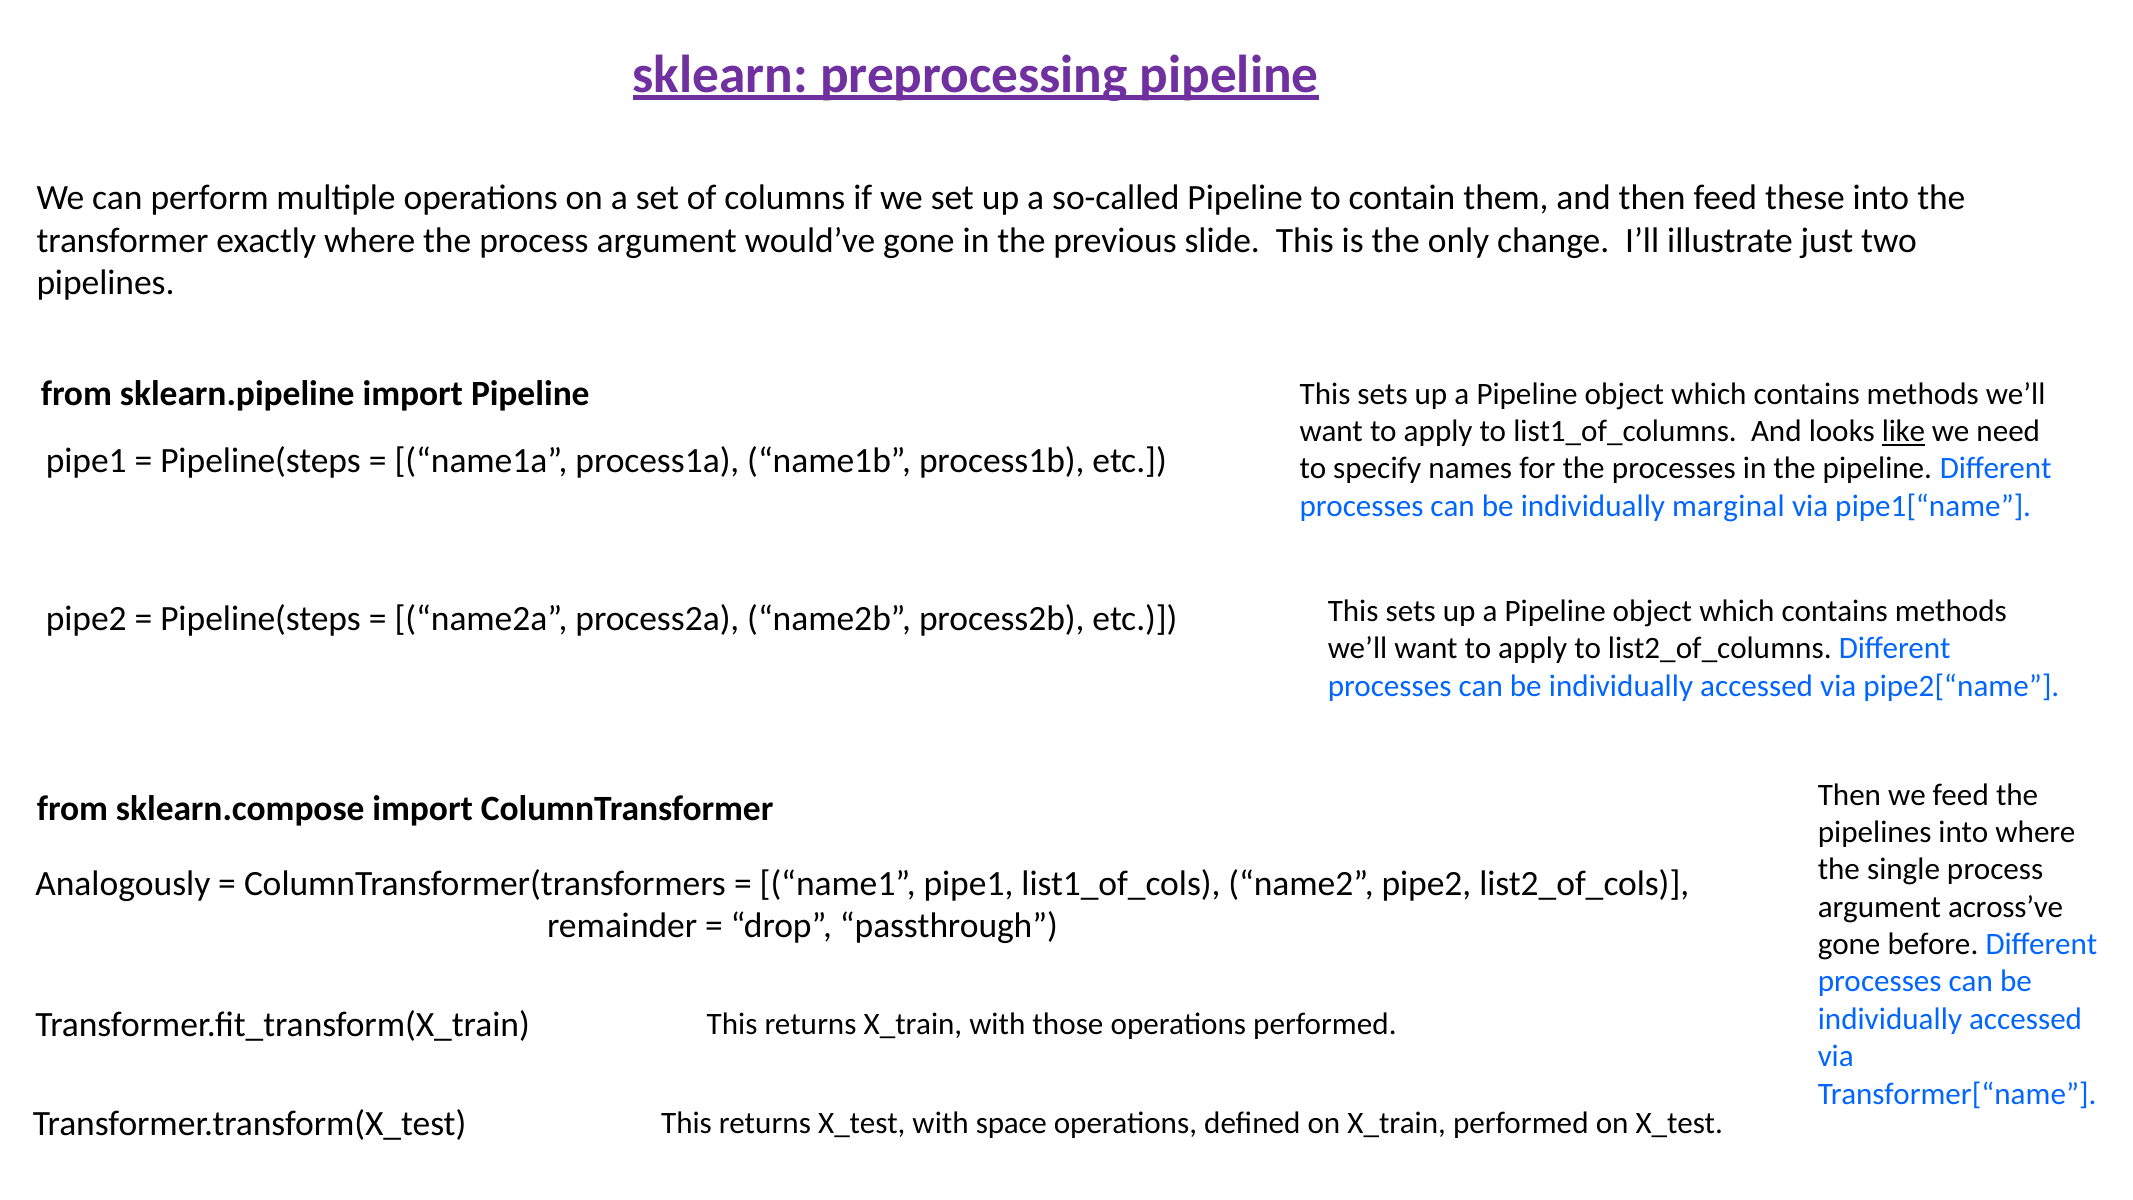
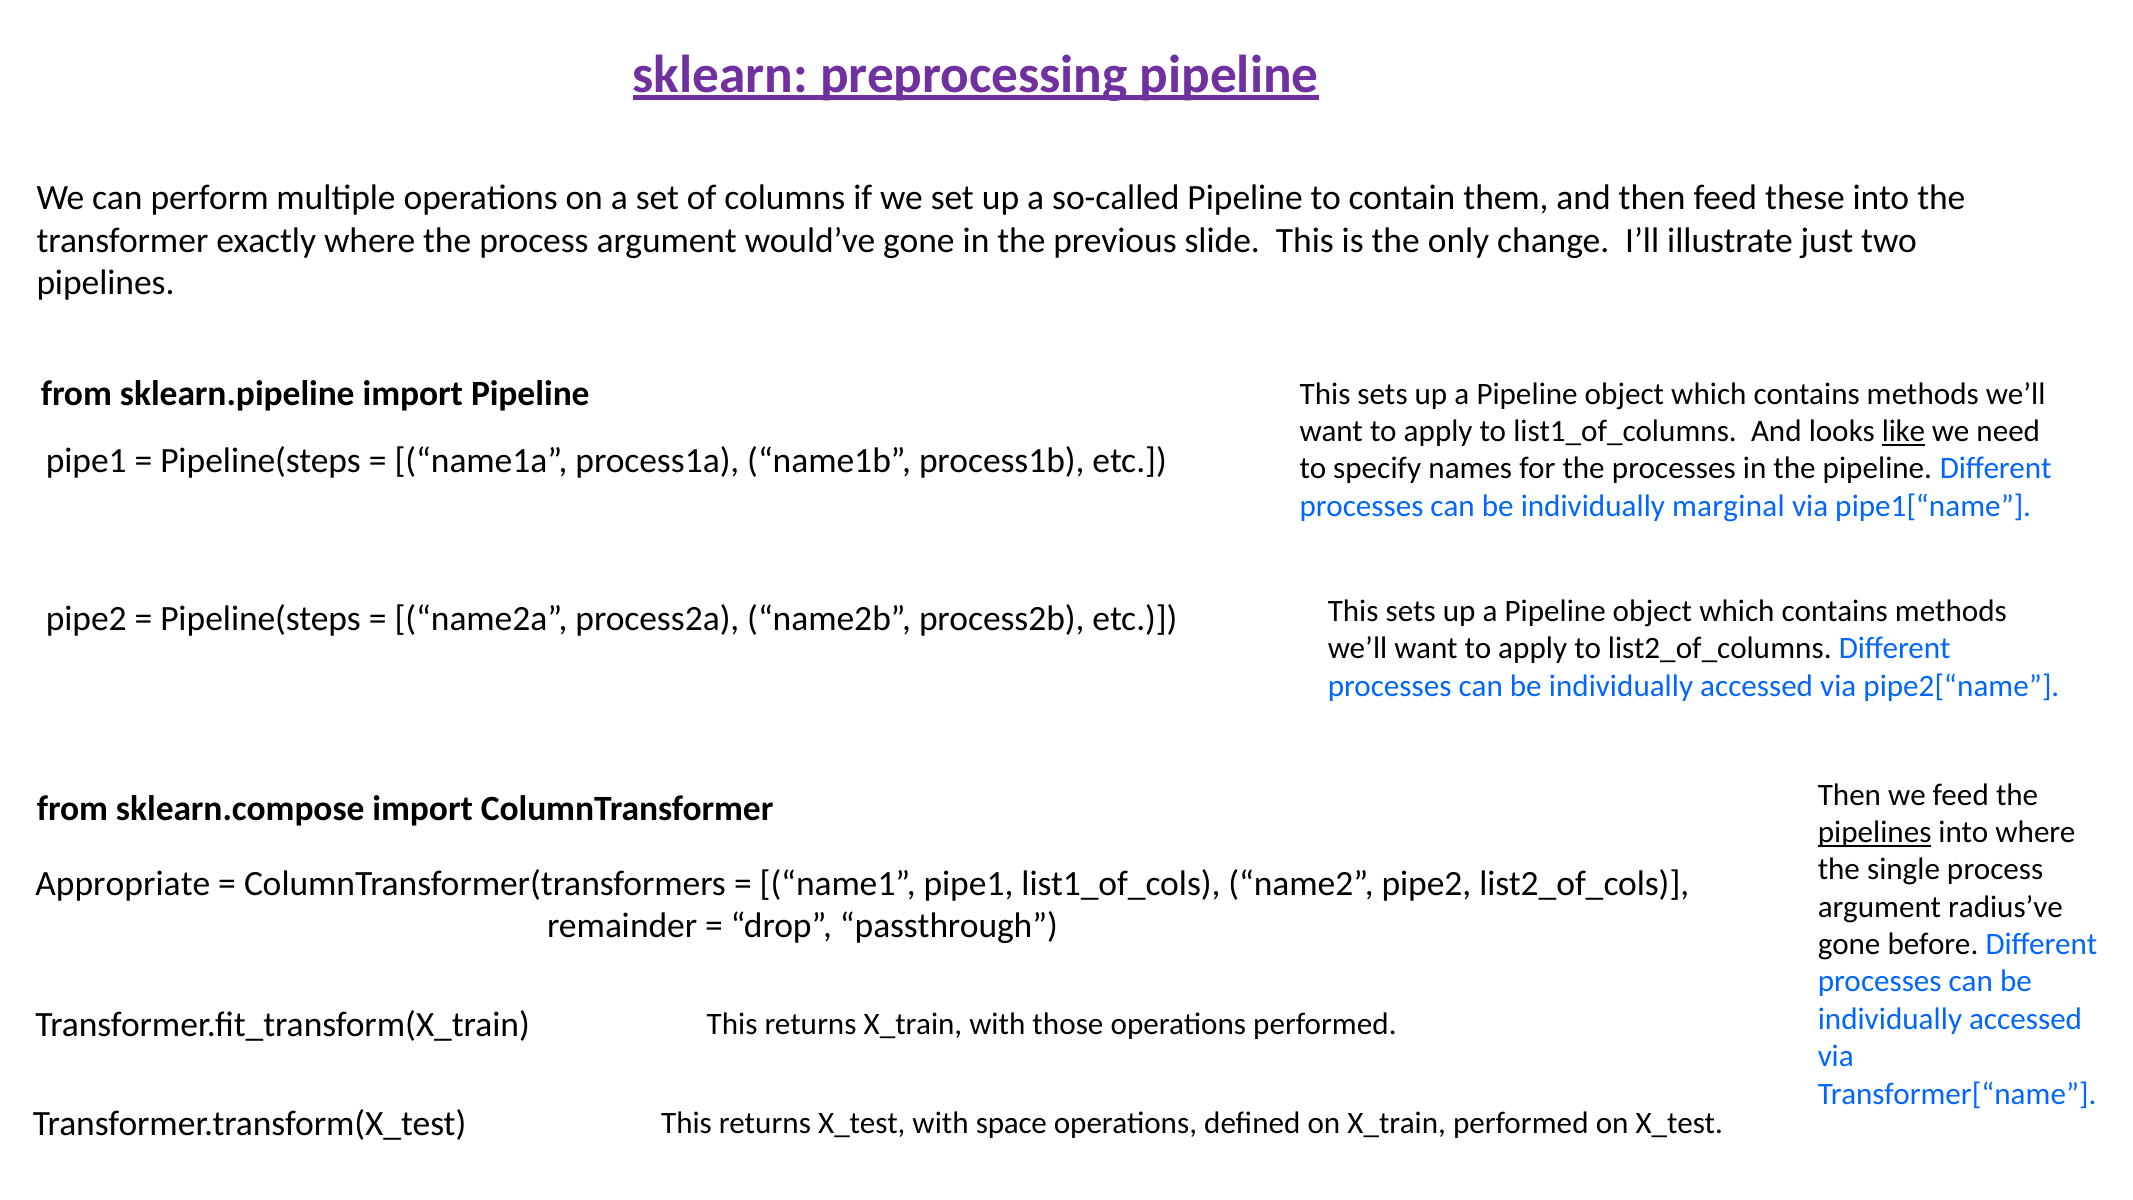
pipelines underline: none -> present (1875, 832)
Analogously: Analogously -> Appropriate (123, 883)
across’ve: across’ve -> radius’ve (2006, 907)
